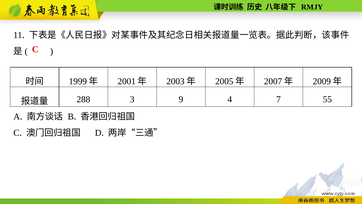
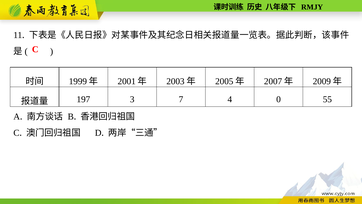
288: 288 -> 197 (83, 99)
9: 9 -> 7 (181, 99)
7: 7 -> 0 (279, 99)
